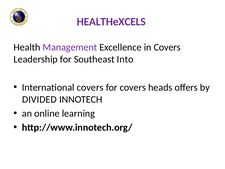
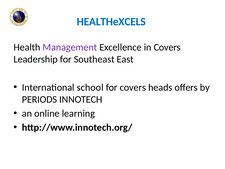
HEALTHeXCELS colour: purple -> blue (111, 22)
Into: Into -> East (125, 59)
International covers: covers -> school (90, 87)
DIVIDED: DIVIDED -> PERIODS (40, 99)
